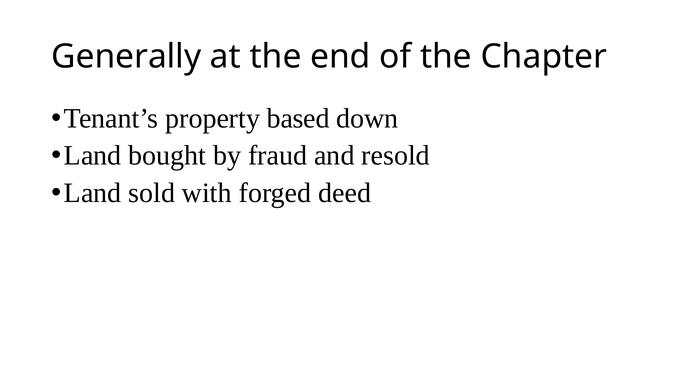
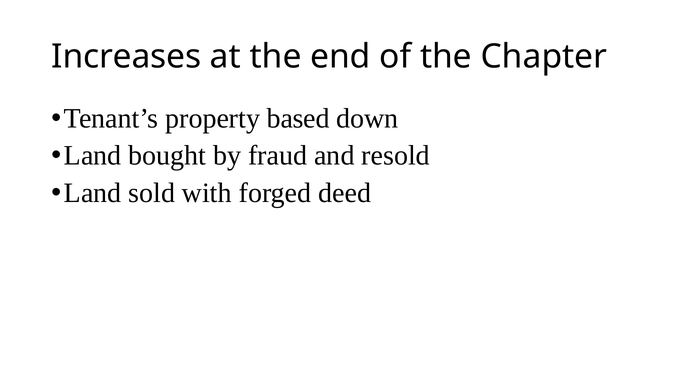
Generally: Generally -> Increases (126, 57)
